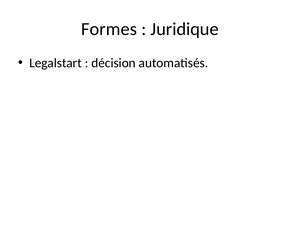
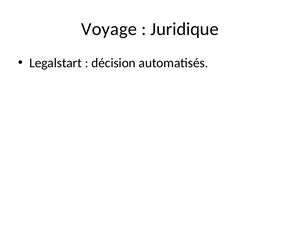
Formes: Formes -> Voyage (109, 29)
